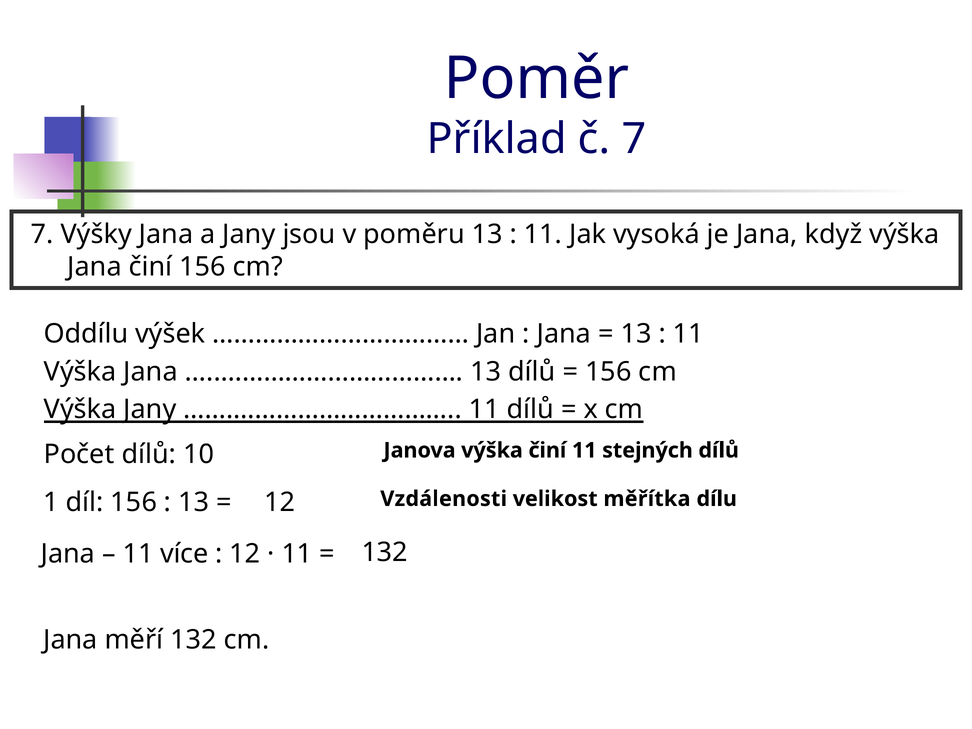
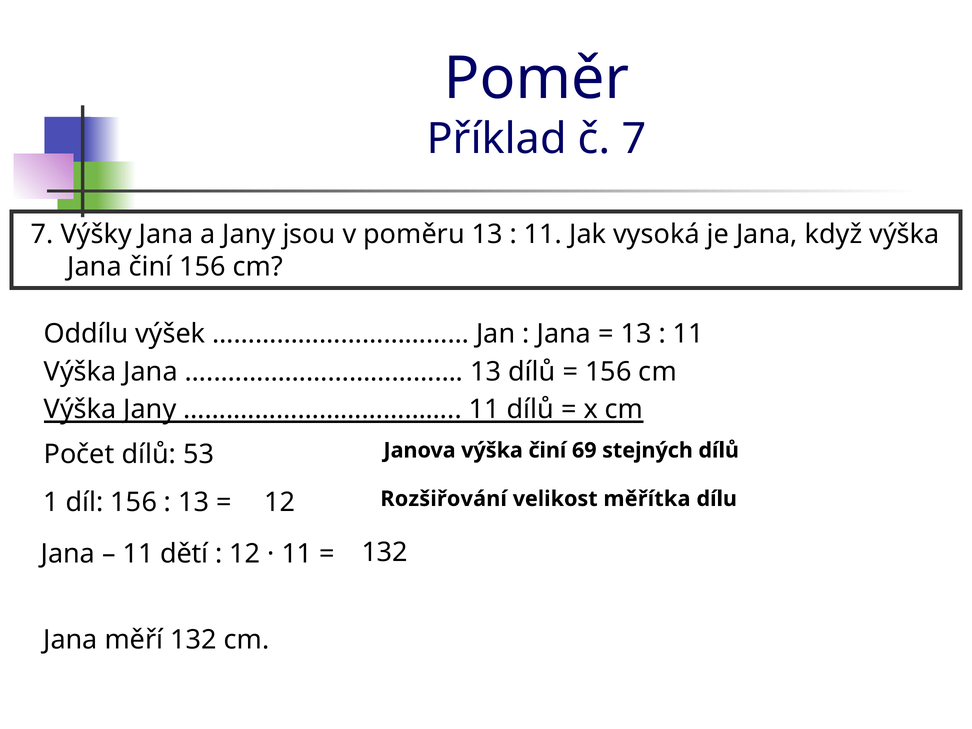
10: 10 -> 53 (199, 454)
činí 11: 11 -> 69 (584, 450)
Vzdálenosti: Vzdálenosti -> Rozšiřování (444, 499)
více: více -> dětí (184, 554)
